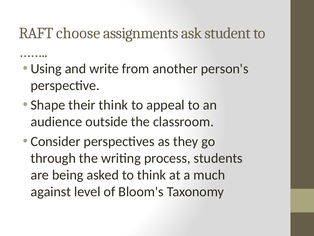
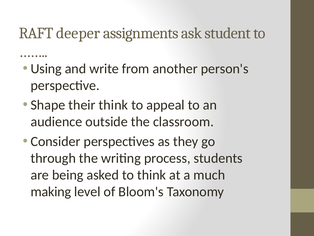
choose: choose -> deeper (78, 33)
against: against -> making (51, 191)
